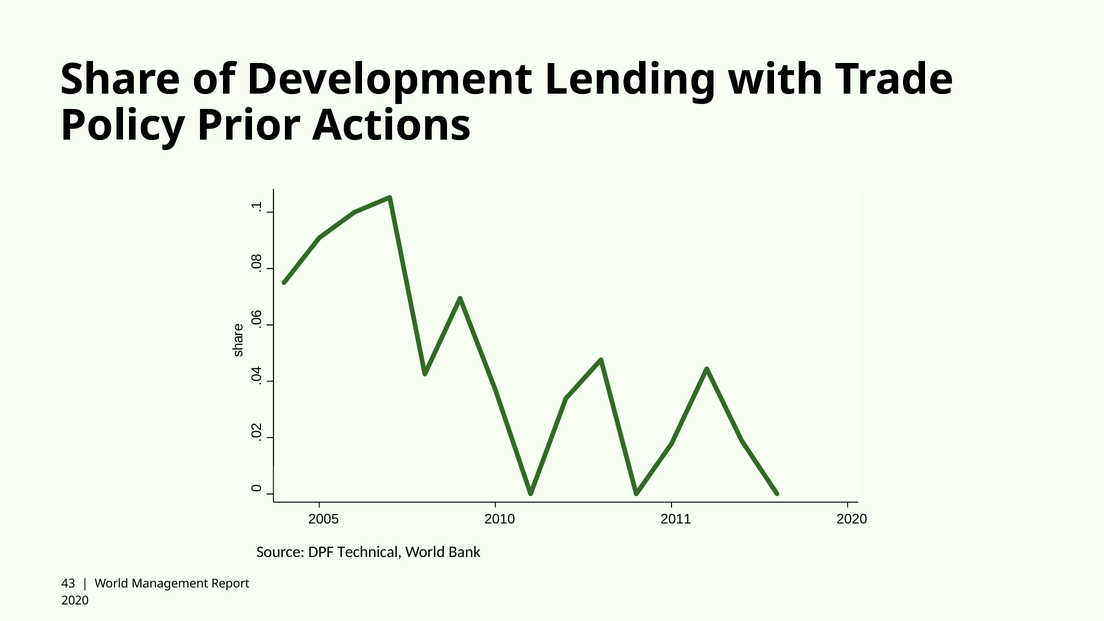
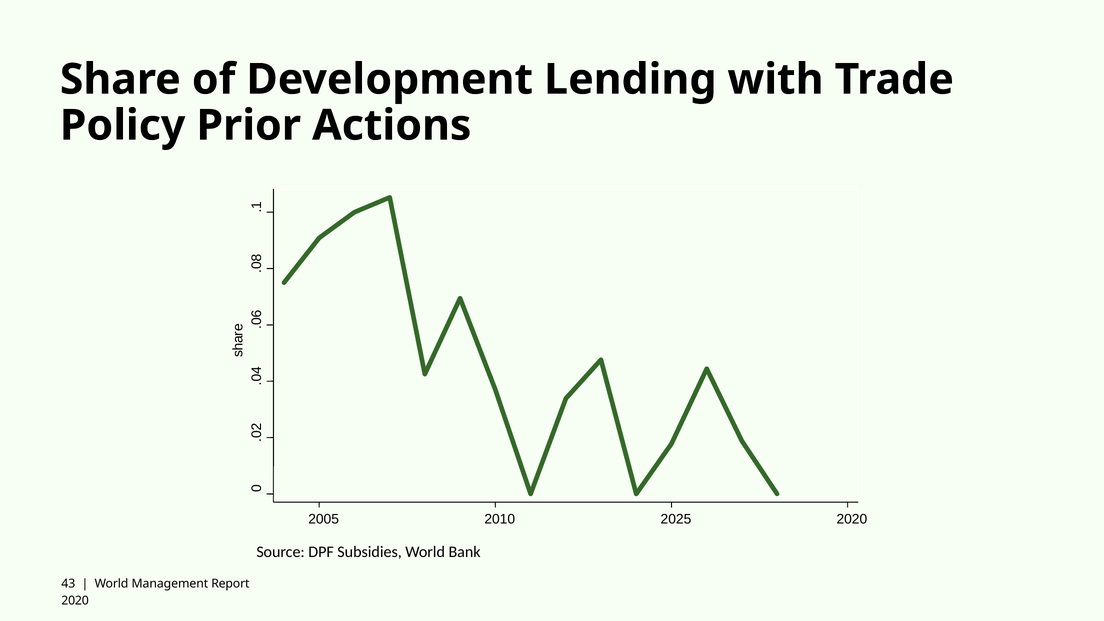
2011: 2011 -> 2025 (676, 519)
Technical: Technical -> Subsidies (370, 552)
